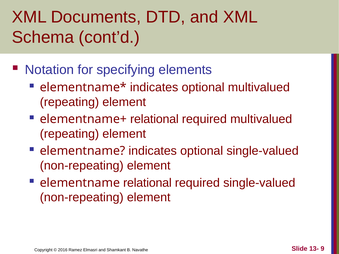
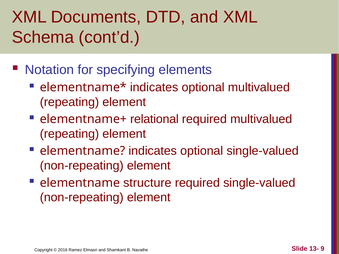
elementname relational: relational -> structure (147, 183)
